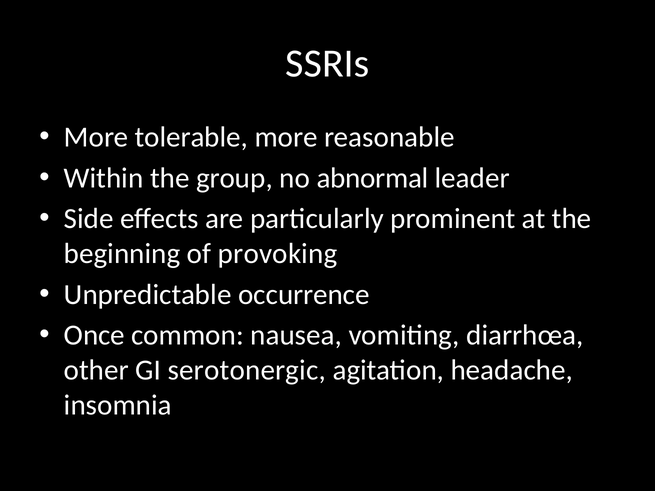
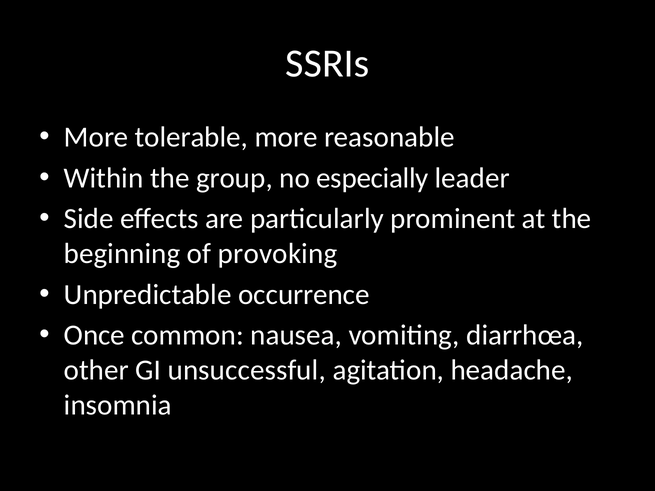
abnormal: abnormal -> especially (372, 178)
serotonergic: serotonergic -> unsuccessful (247, 370)
